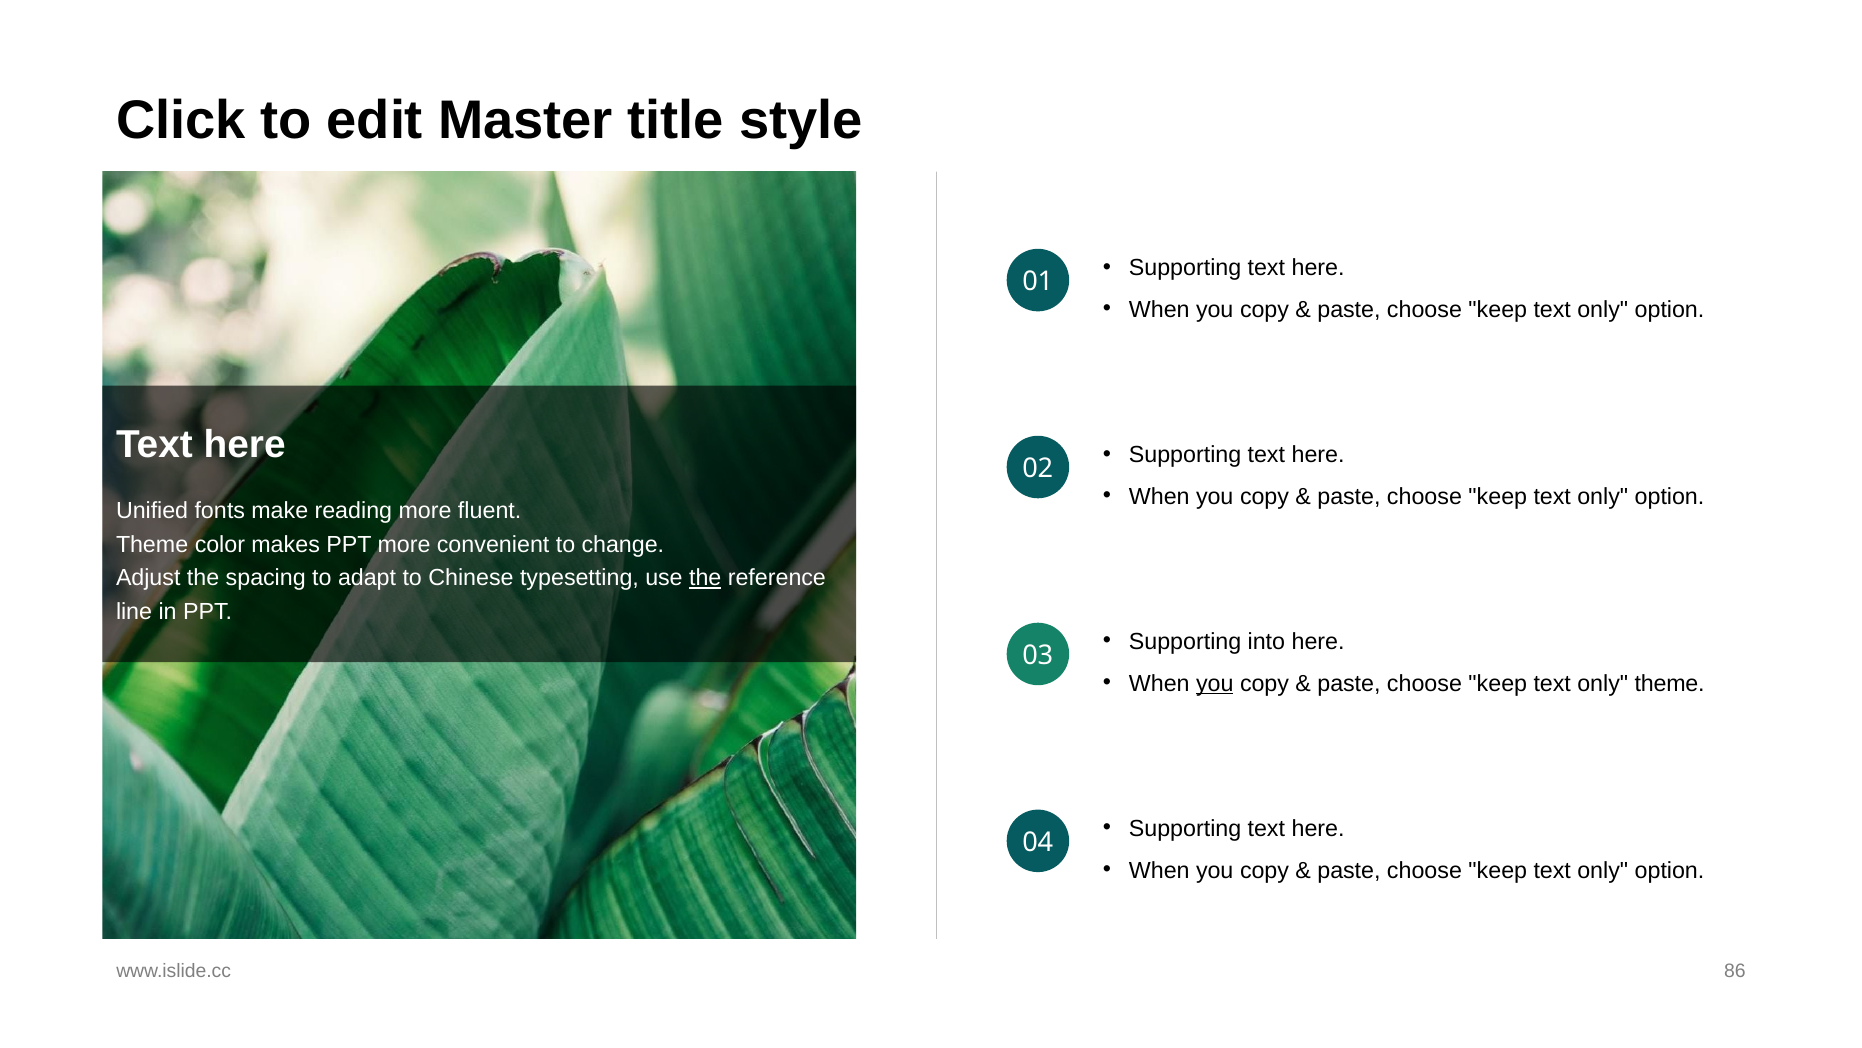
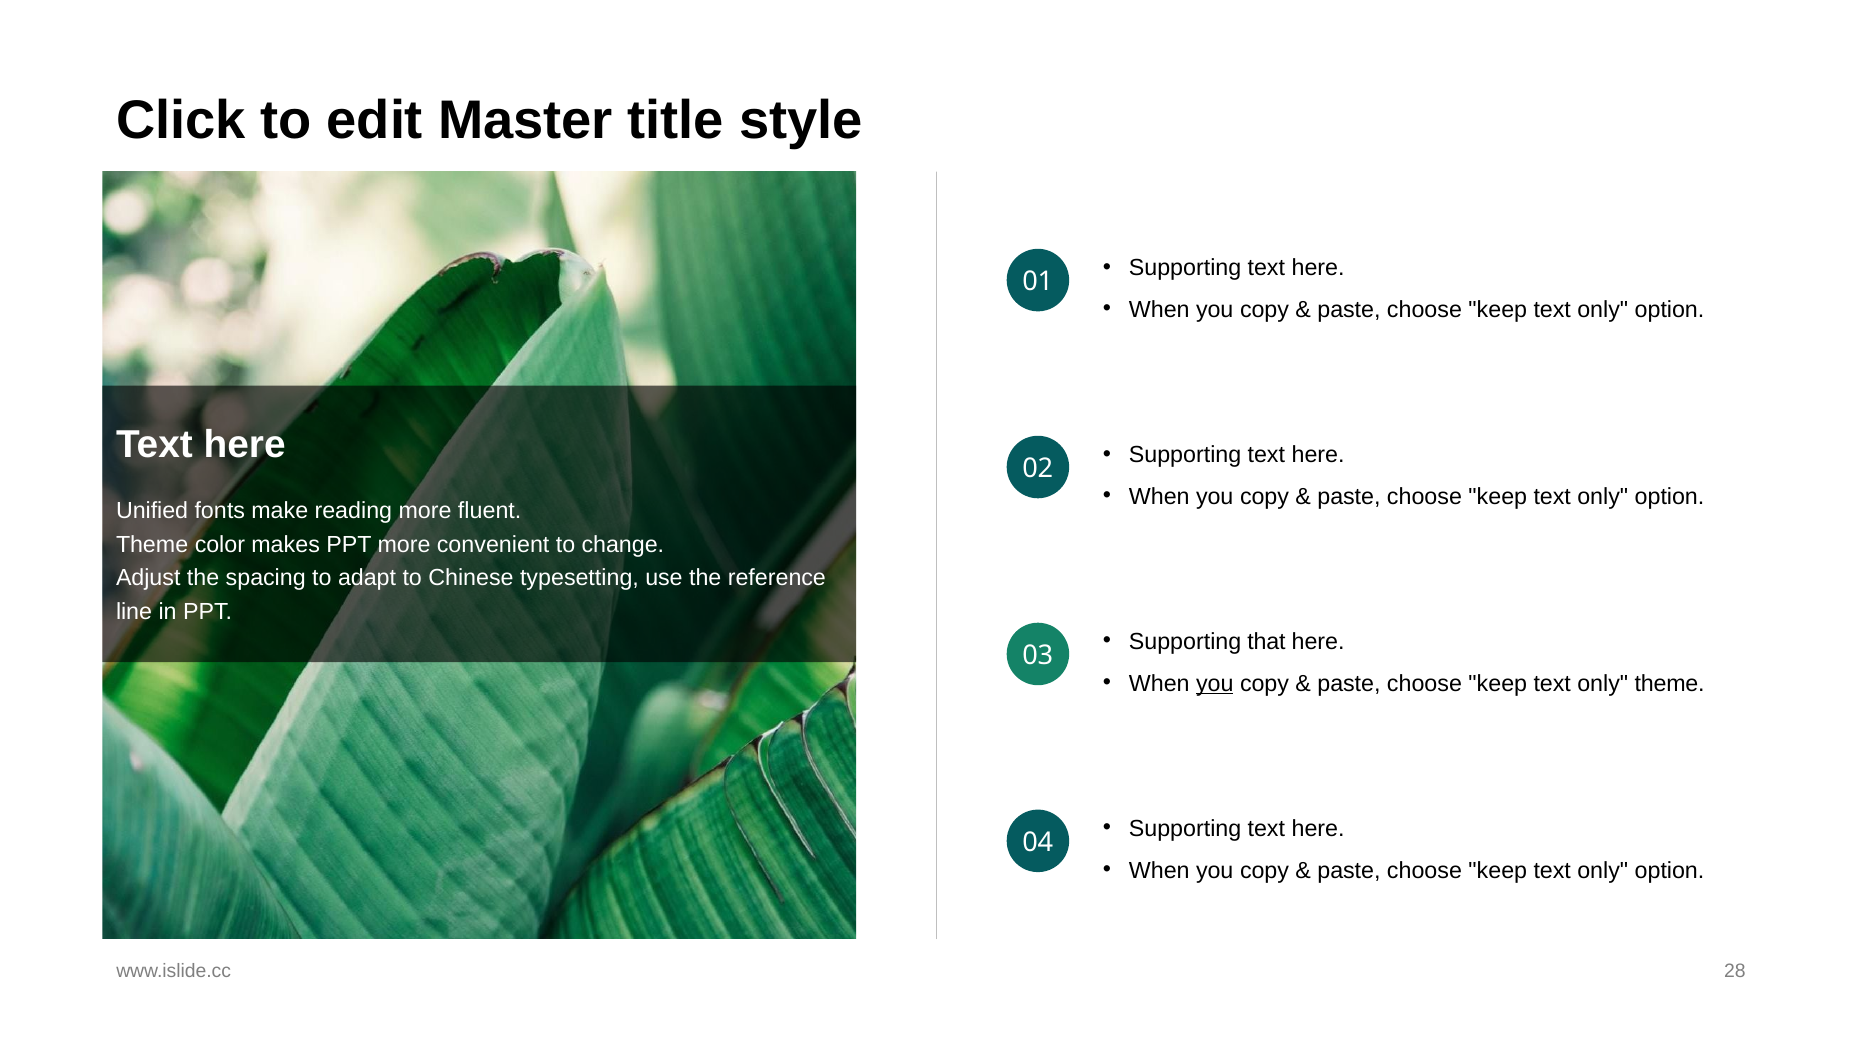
the underline: present -> none (705, 577)
into: into -> that (1266, 641)
86: 86 -> 28 (1735, 970)
